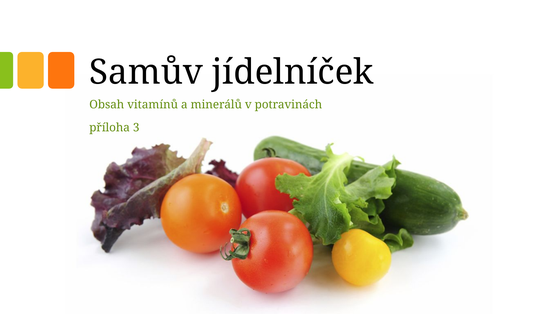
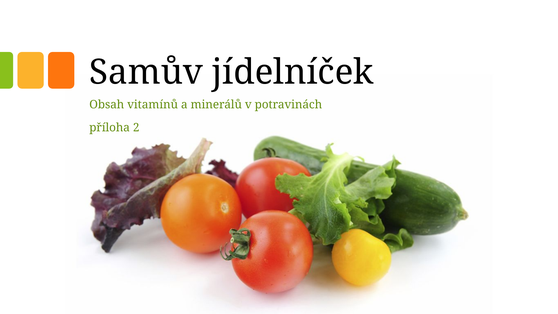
3: 3 -> 2 (136, 128)
